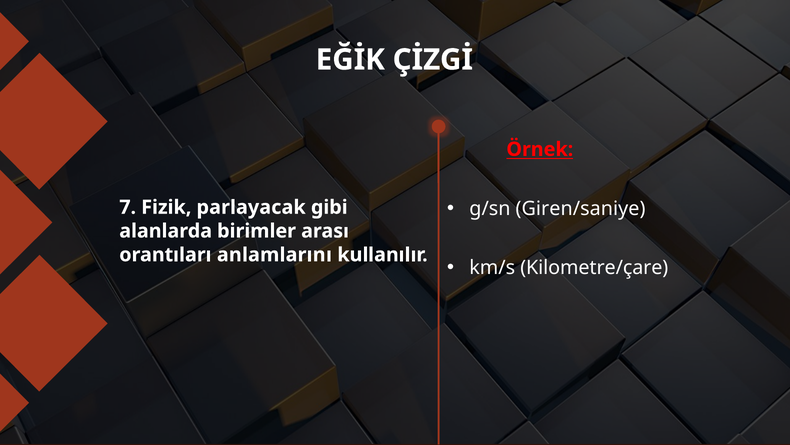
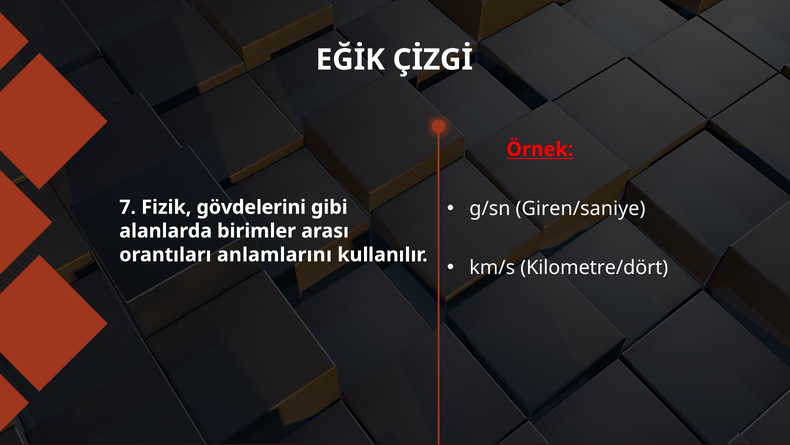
parlayacak: parlayacak -> gövdelerini (251, 207)
Kilometre/çare: Kilometre/çare -> Kilometre/dört (594, 267)
